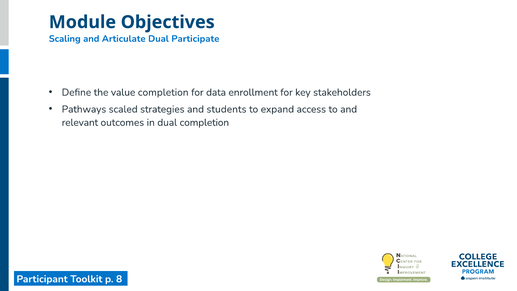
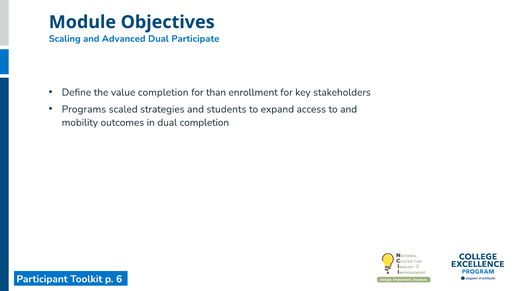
Articulate: Articulate -> Advanced (124, 39)
data: data -> than (216, 92)
Pathways: Pathways -> Programs (84, 109)
relevant: relevant -> mobility (80, 122)
8: 8 -> 6 (119, 279)
